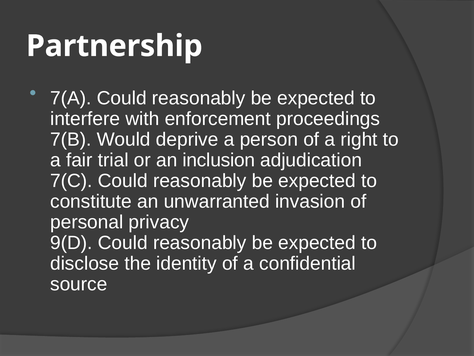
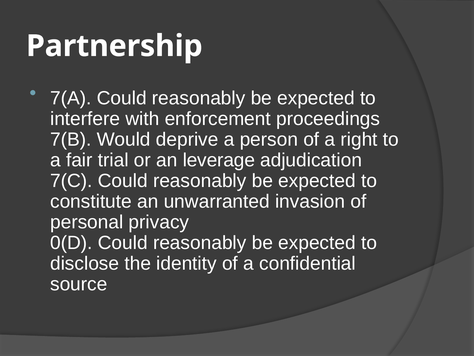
inclusion: inclusion -> leverage (219, 160)
9(D: 9(D -> 0(D (71, 242)
